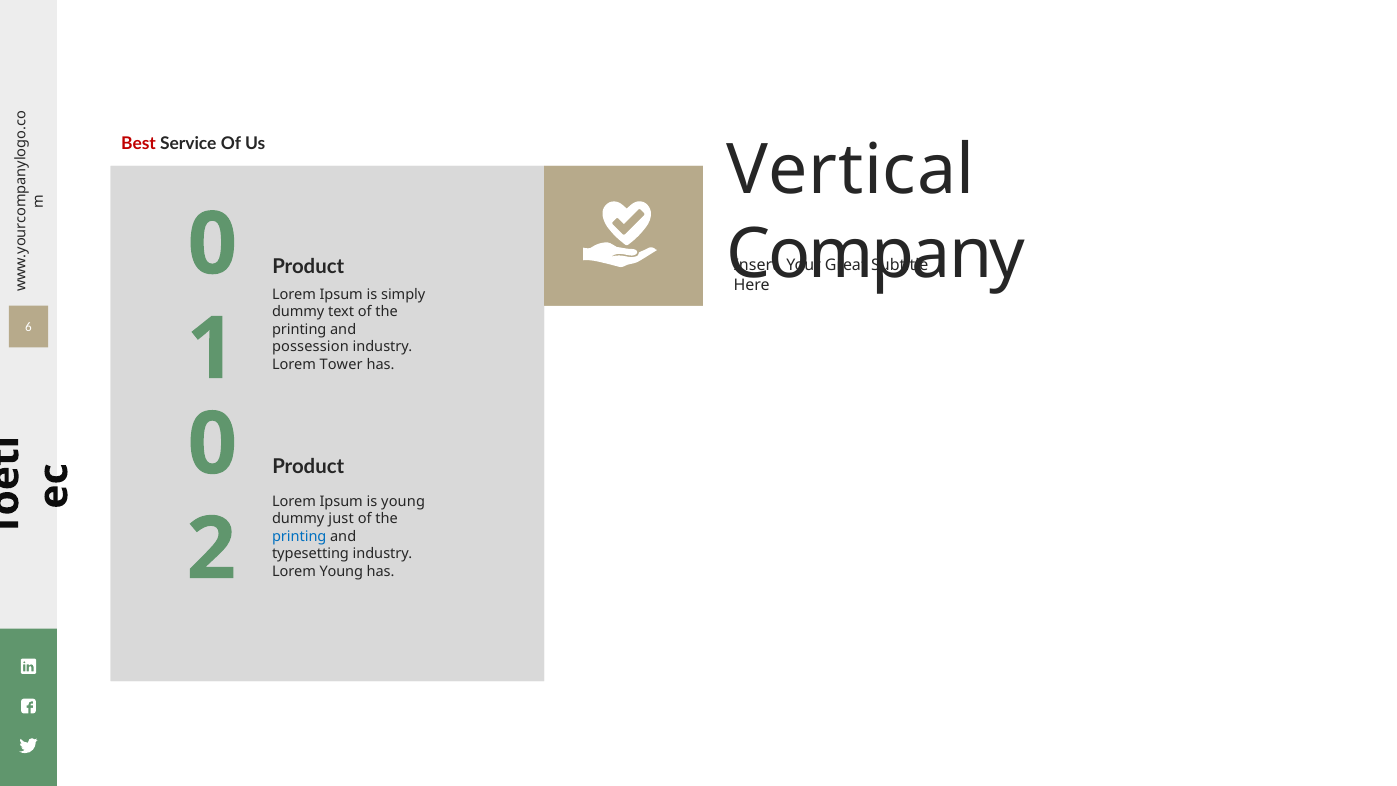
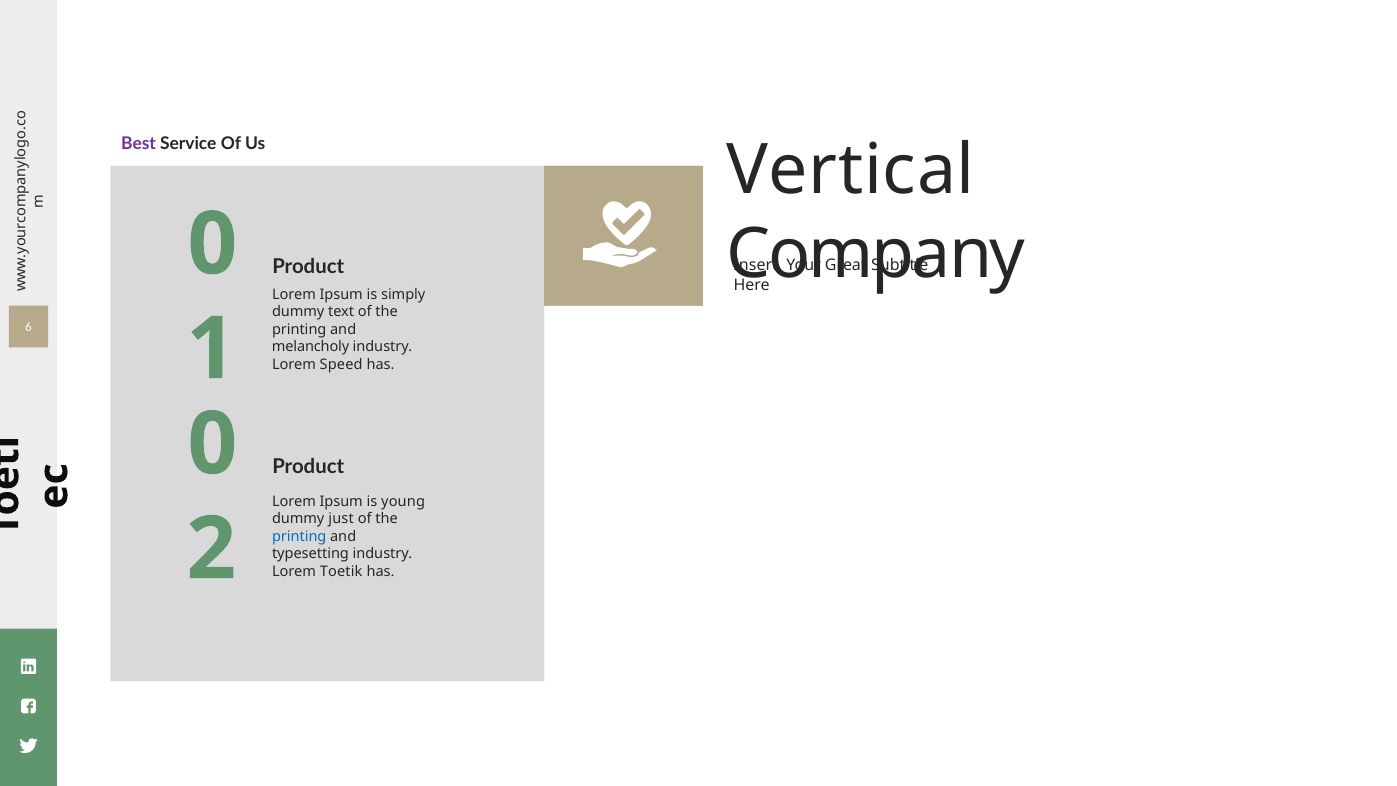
Best colour: red -> purple (138, 144)
possession: possession -> melancholy (311, 347)
Tower: Tower -> Speed (341, 364)
Lorem Young: Young -> Toetik (341, 571)
